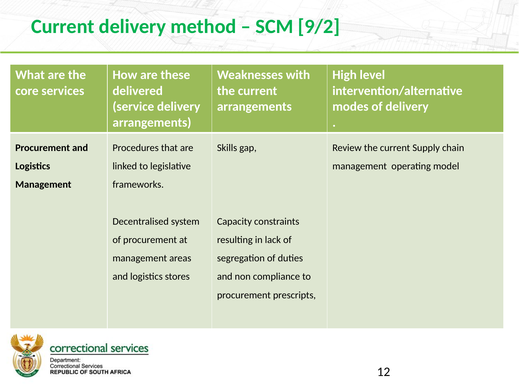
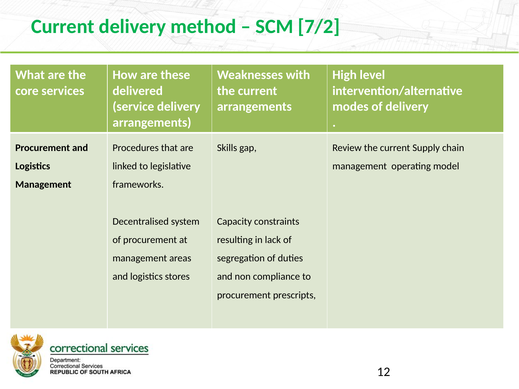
9/2: 9/2 -> 7/2 (319, 27)
